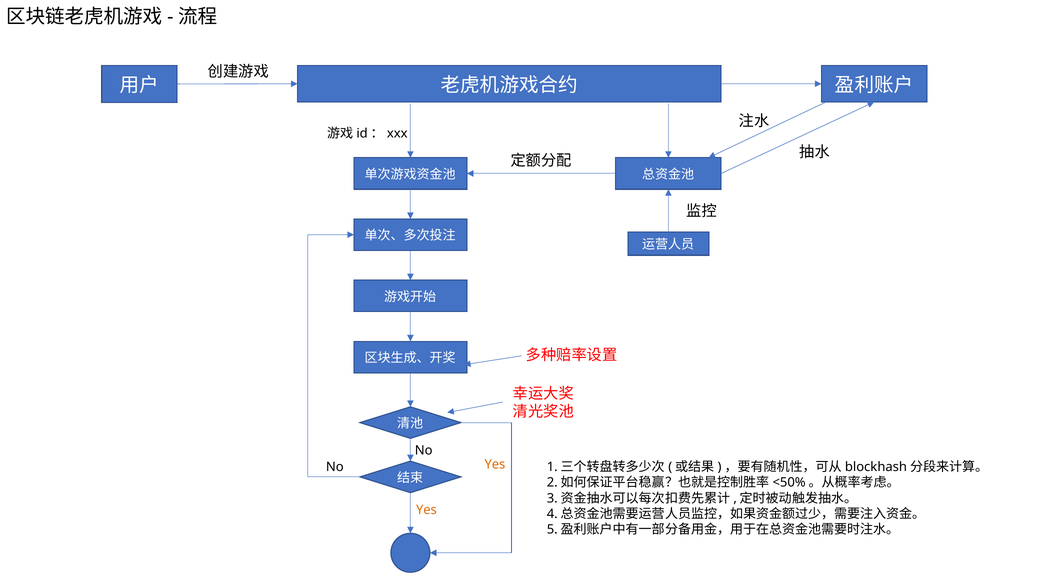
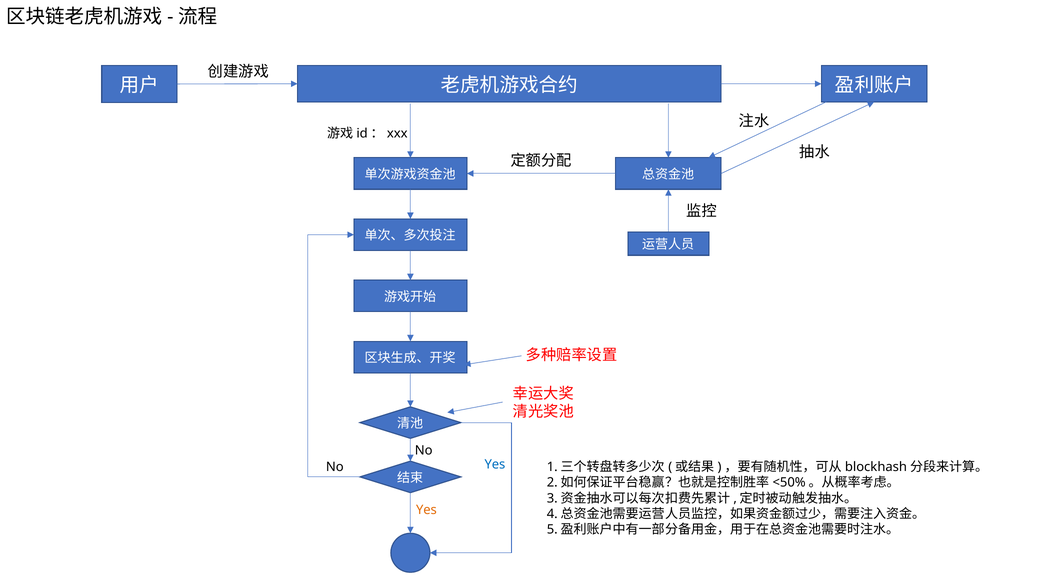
Yes colour: orange -> blue (495, 465)
